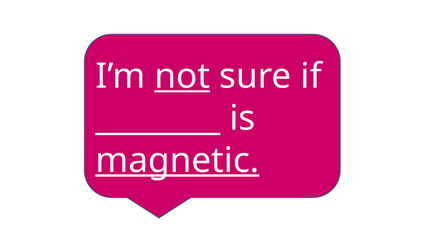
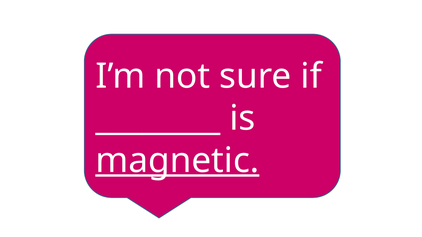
not underline: present -> none (182, 76)
